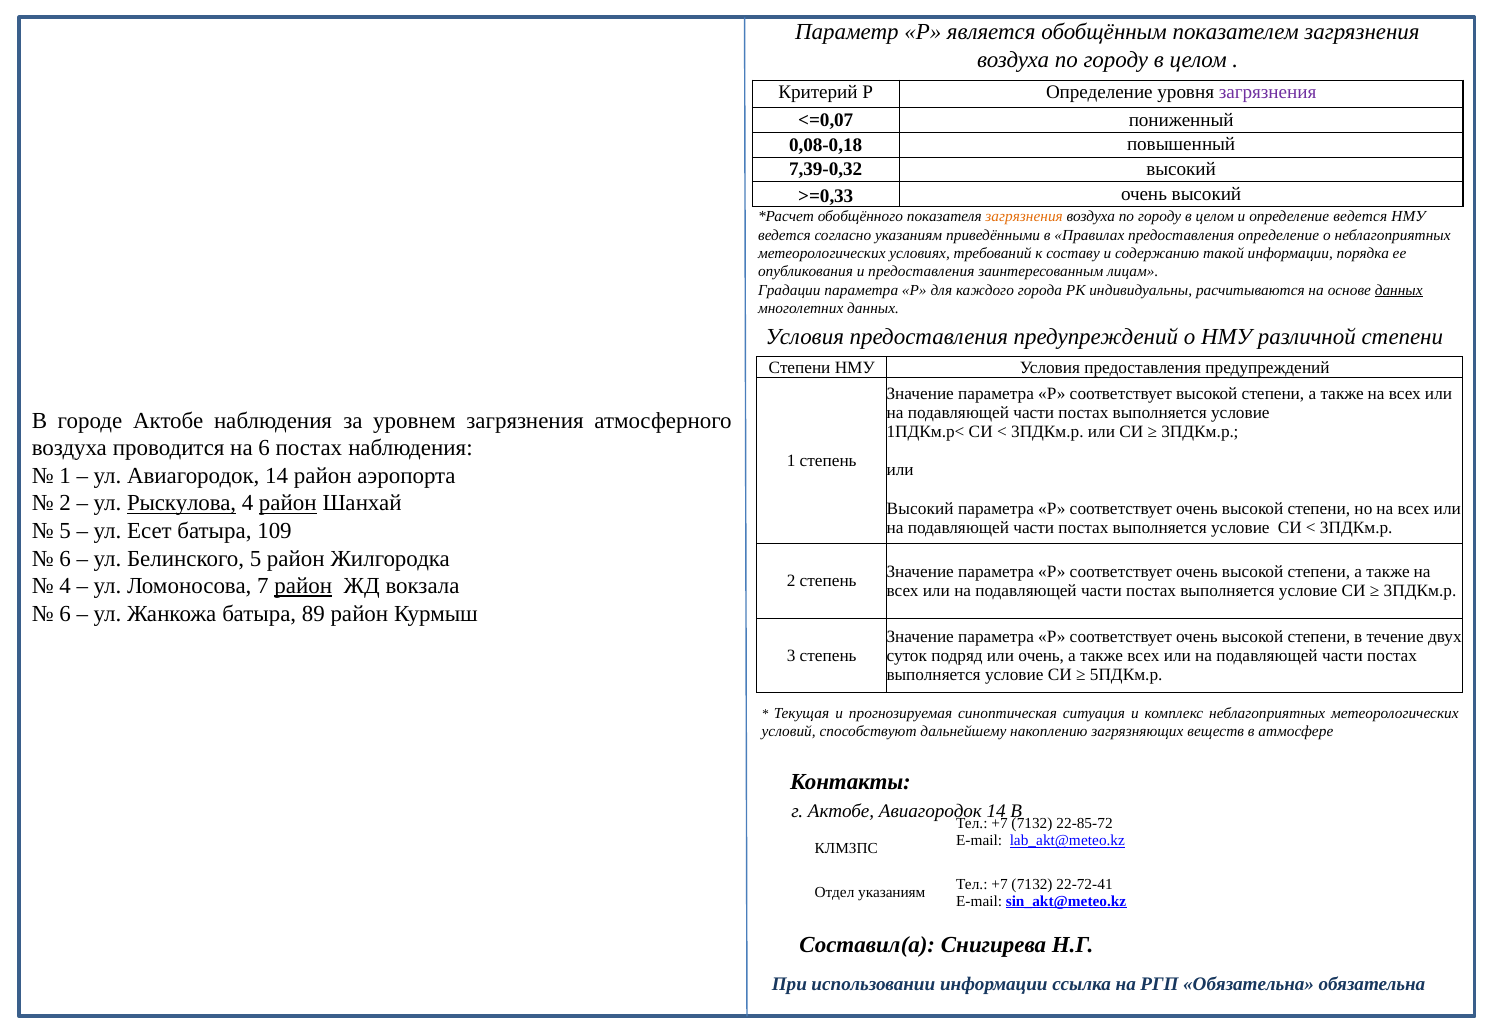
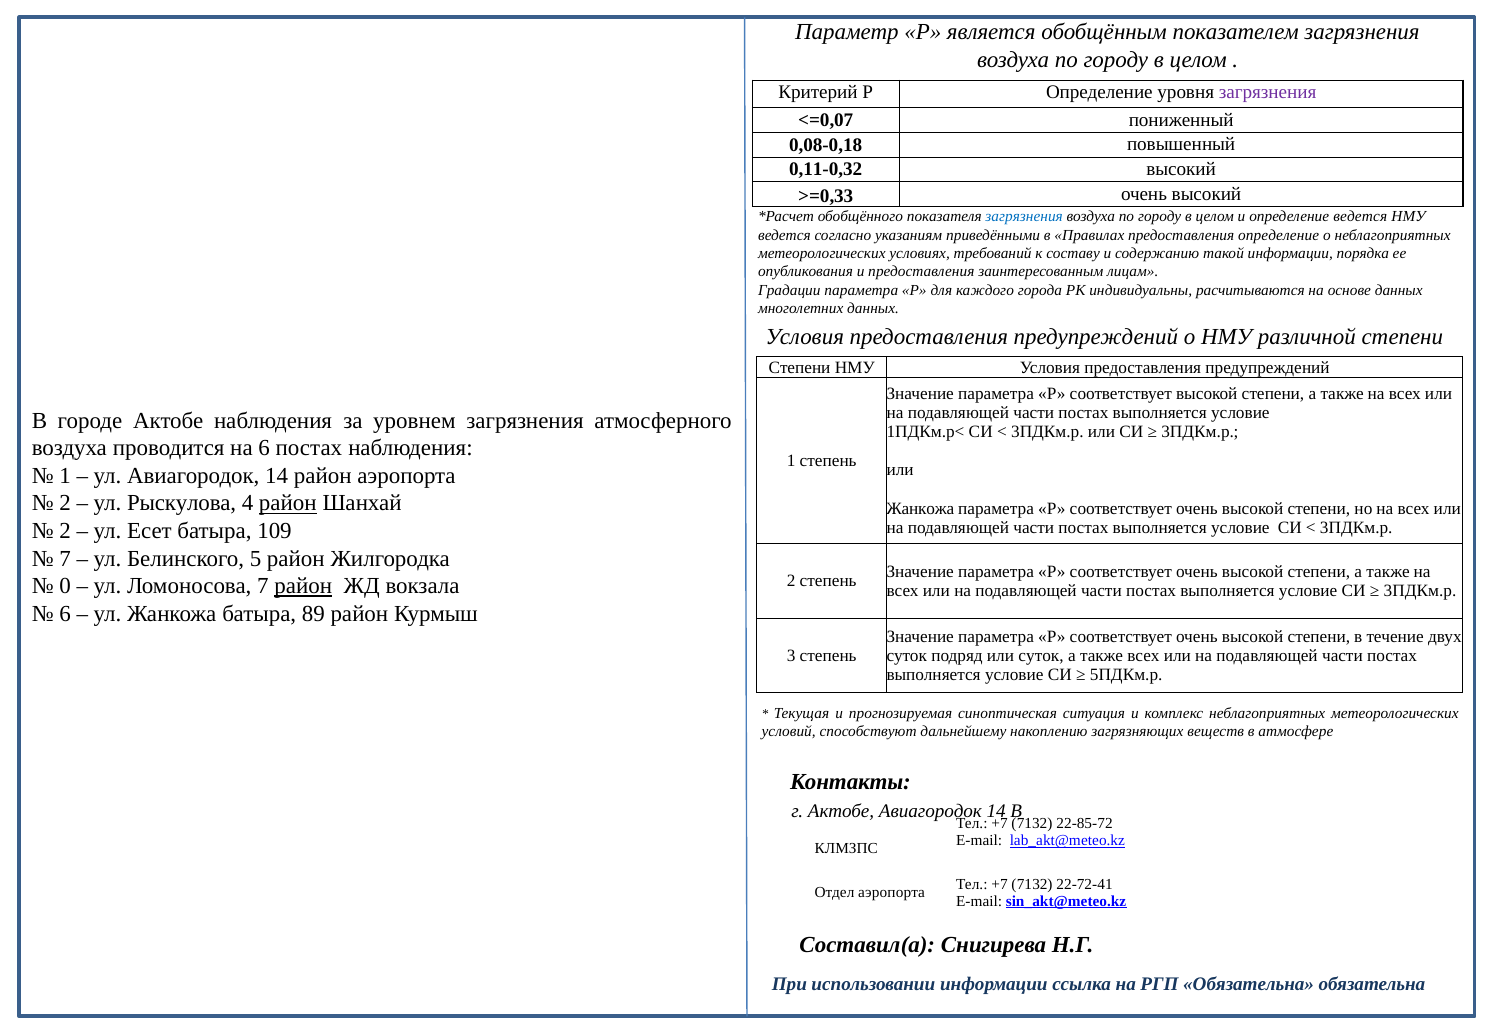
7,39-0,32: 7,39-0,32 -> 0,11-0,32 (826, 169)
загрязнения colour: orange -> blue (1024, 217)
данных underline: present -> none (1399, 290)
Рыскулова underline: present -> none (182, 504)
Высокий: Высокий -> Жанкожа (920, 509)
5: 5 -> 2 (65, 531)
6: 6 -> 7 (65, 559)
4: 4 -> 0 (65, 586)
или очень: очень -> суток (1041, 656)
Отдел указаниям: указаниям -> аэропорта (892, 893)
